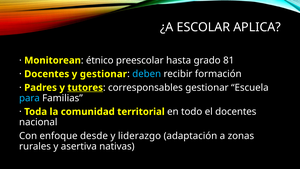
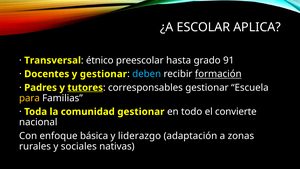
Monitorean: Monitorean -> Transversal (53, 60)
81: 81 -> 91 (229, 60)
formación underline: none -> present (218, 74)
para colour: light blue -> yellow (29, 98)
comunidad territorial: territorial -> gestionar (141, 112)
el docentes: docentes -> convierte (236, 112)
desde: desde -> básica (94, 136)
asertiva: asertiva -> sociales (79, 146)
